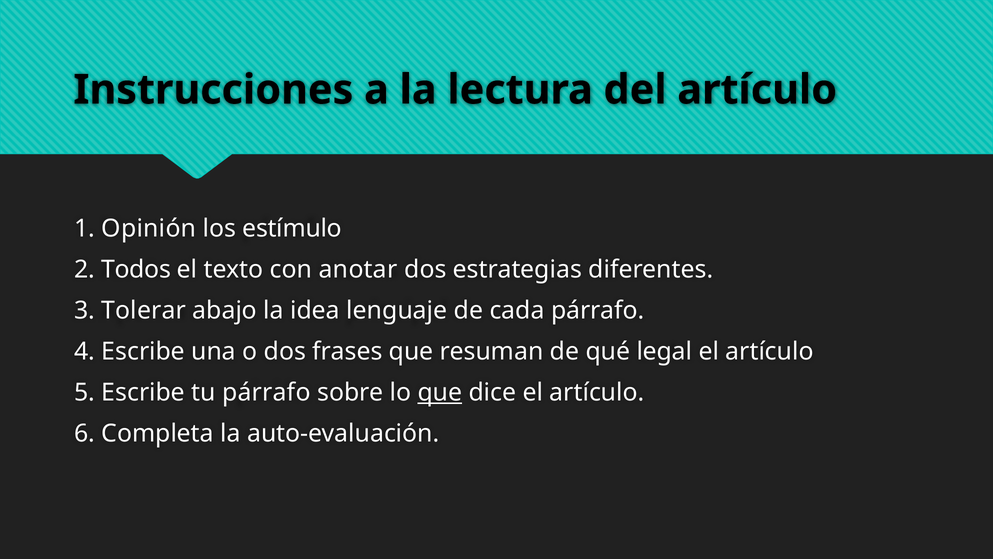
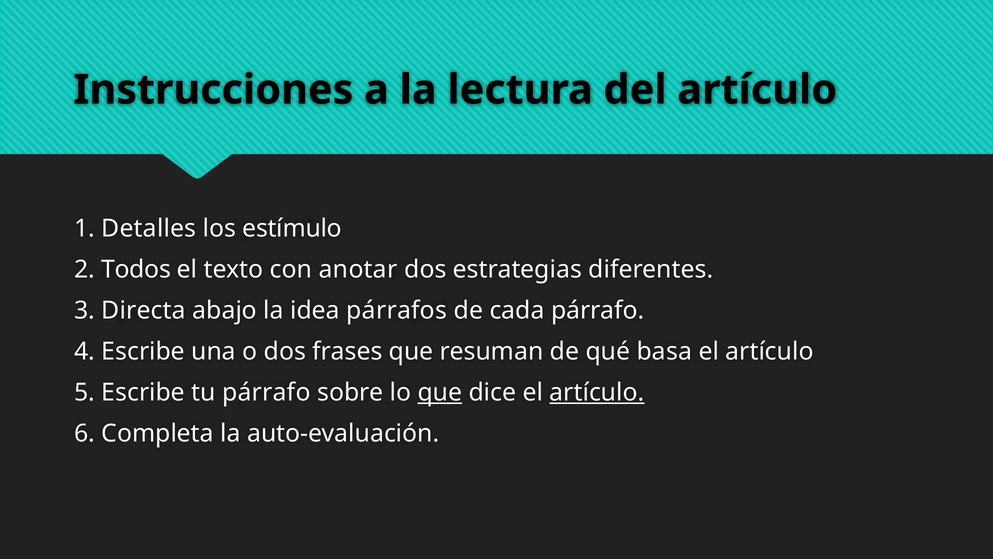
Opinión: Opinión -> Detalles (149, 228)
Tolerar: Tolerar -> Directa (144, 310)
lenguaje: lenguaje -> párrafos (397, 310)
legal: legal -> basa (664, 351)
artículo underline: none -> present (597, 392)
